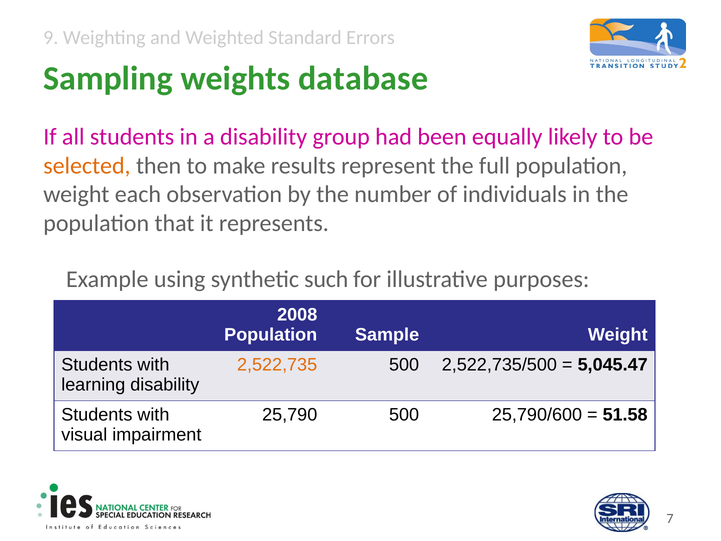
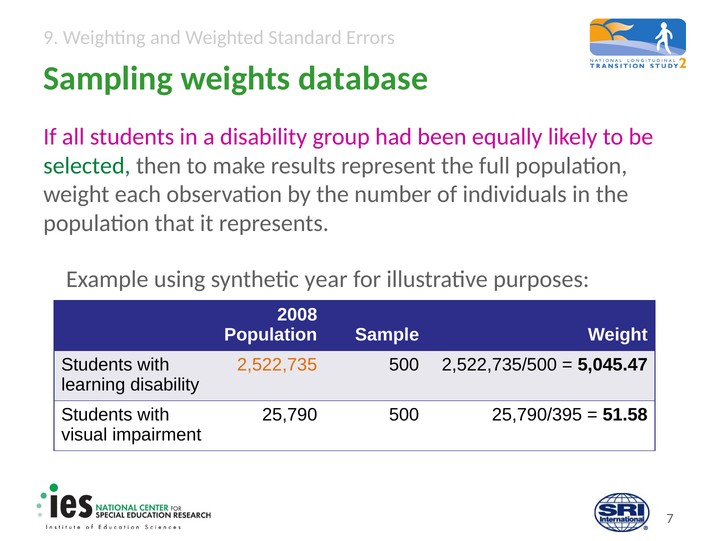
selected colour: orange -> green (87, 166)
such: such -> year (326, 279)
25,790/600: 25,790/600 -> 25,790/395 (537, 415)
